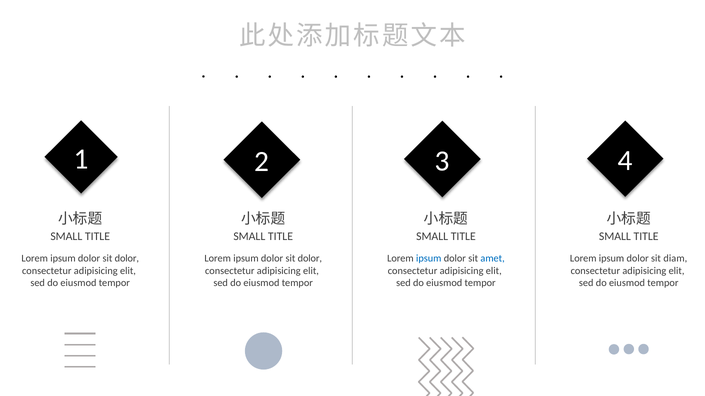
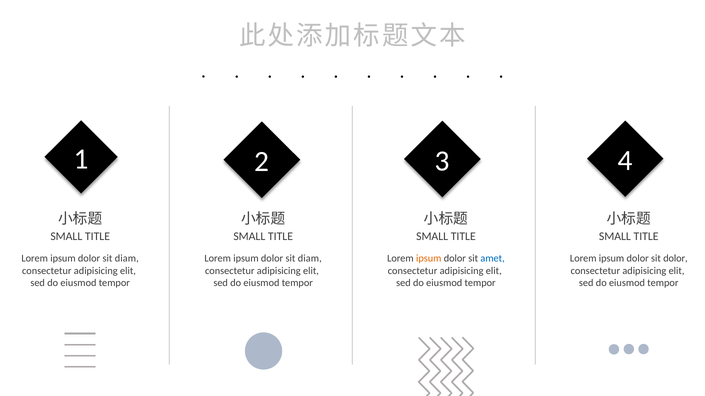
dolor: dolor -> diam (127, 259)
dolor: dolor -> diam (310, 259)
ipsum colour: blue -> orange (429, 259)
sit diam: diam -> dolor (675, 259)
